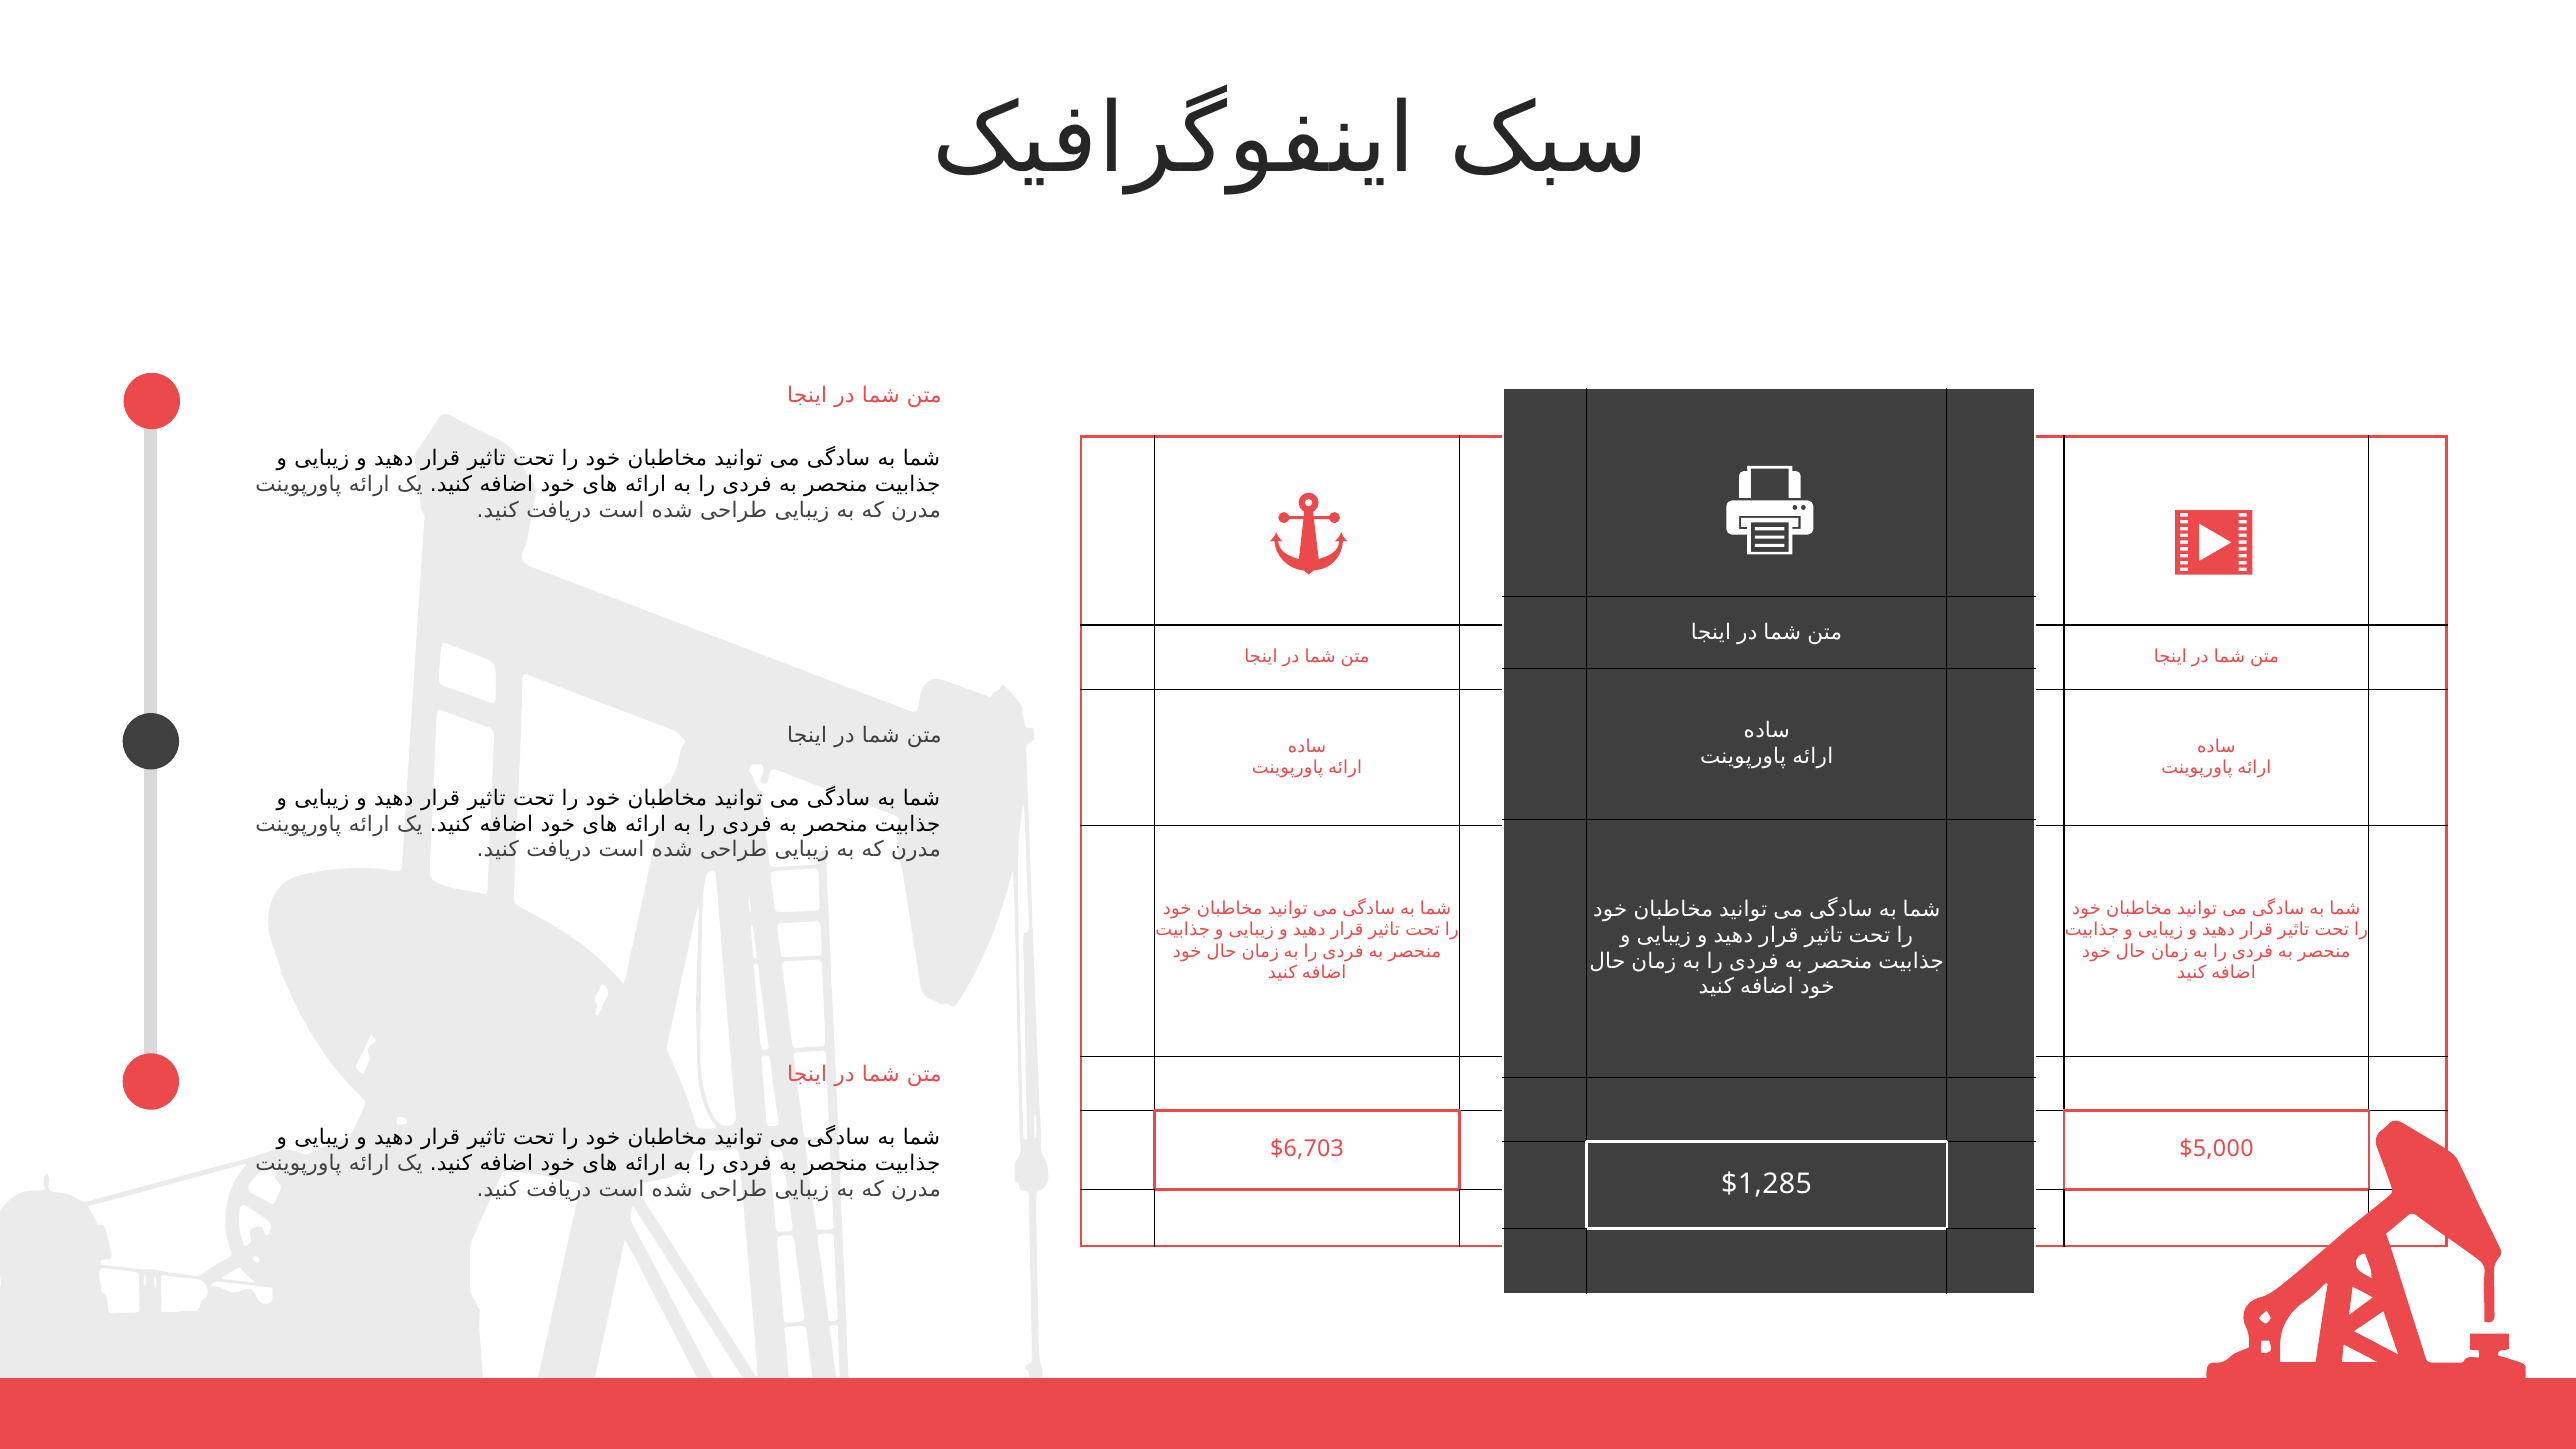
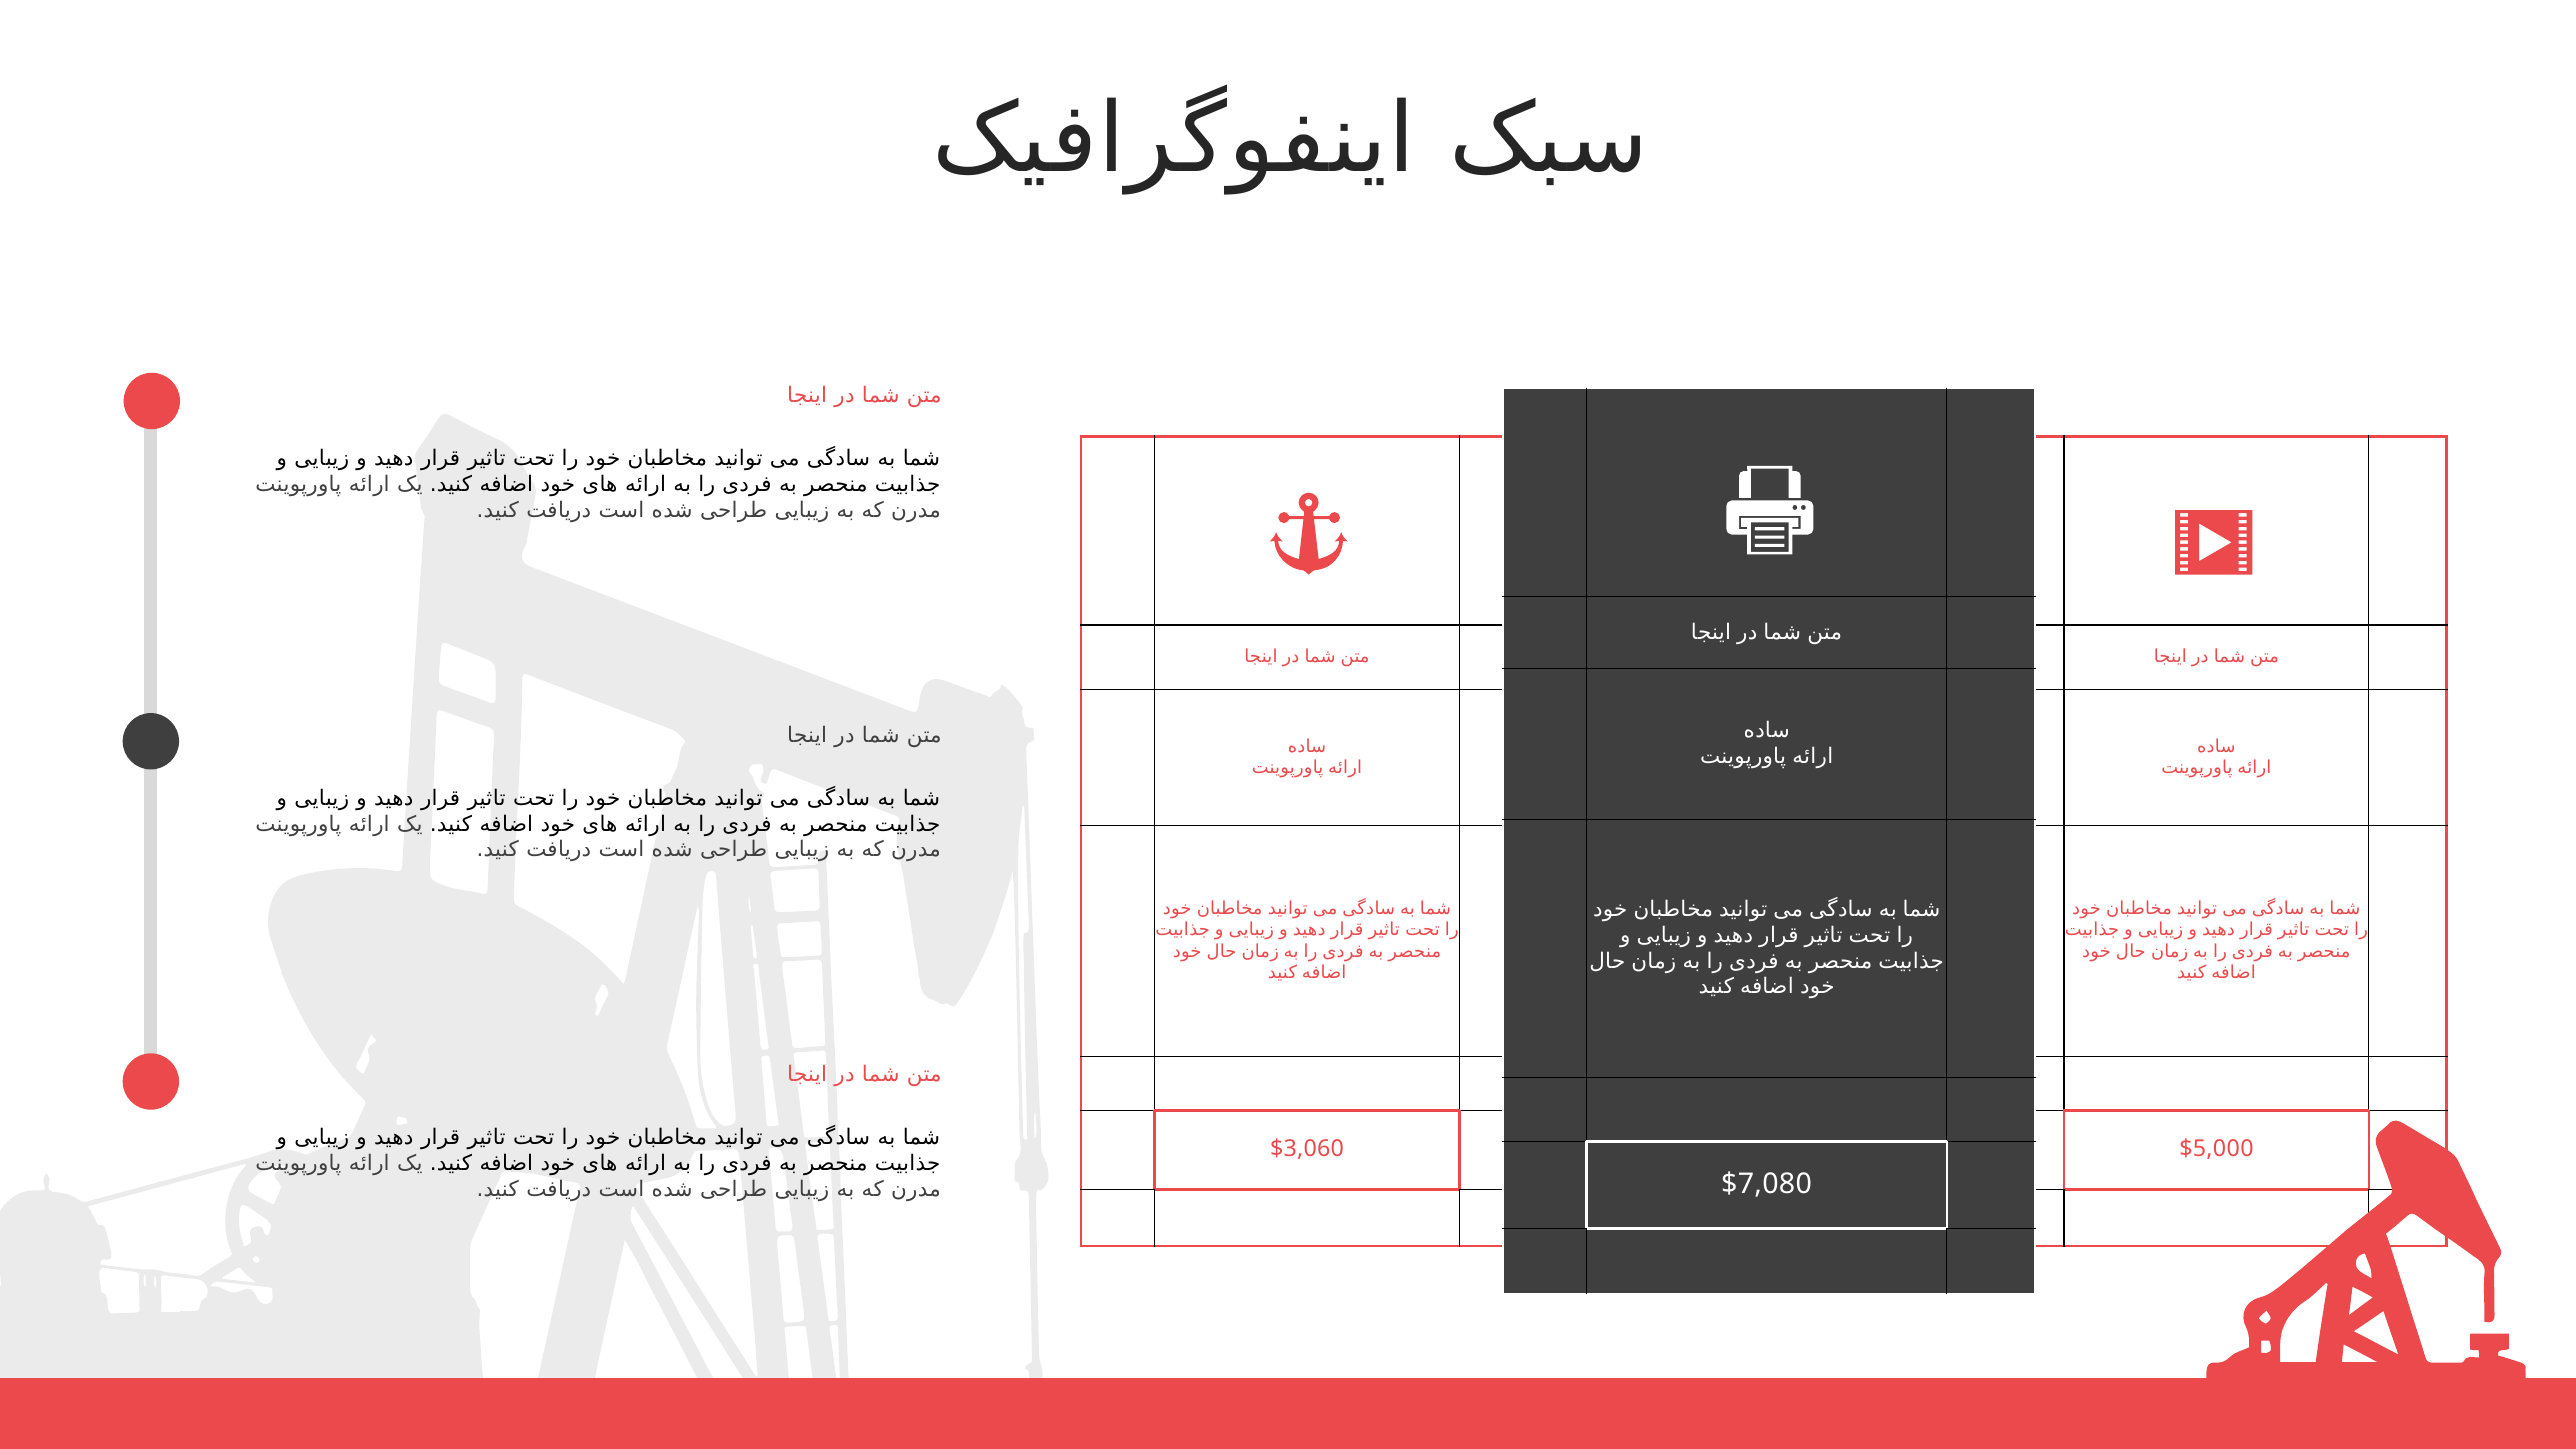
$6,703: $6,703 -> $3,060 (1307, 1149)
$1,285: $1,285 -> $7,080 (1767, 1184)
